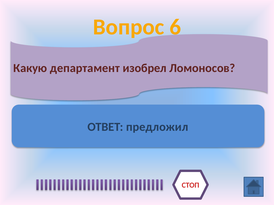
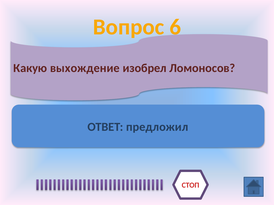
департамент: департамент -> выхождение (85, 68)
